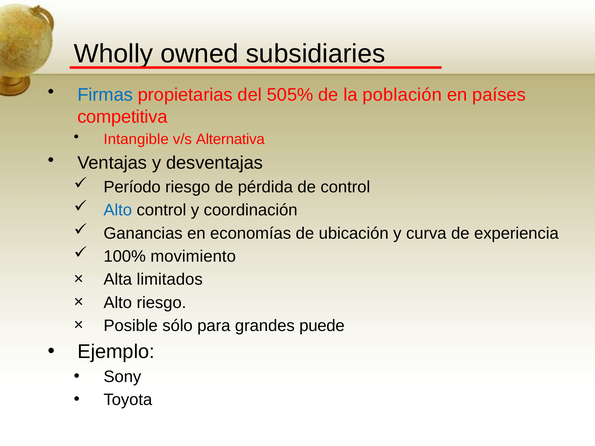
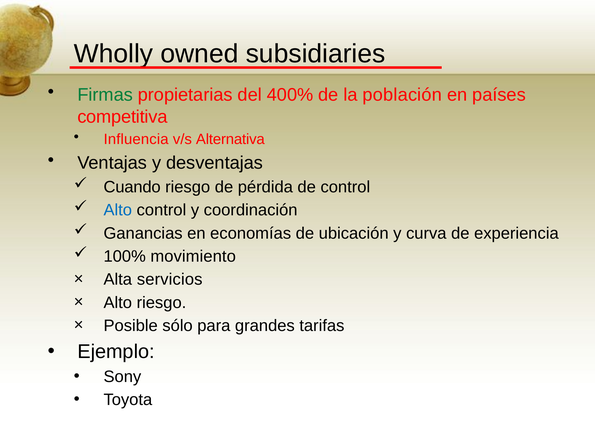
Firmas colour: blue -> green (105, 95)
505%: 505% -> 400% (290, 95)
Intangible: Intangible -> Influencia (136, 139)
Período: Período -> Cuando (132, 187)
limitados: limitados -> servicios (170, 280)
puede: puede -> tarifas (322, 326)
